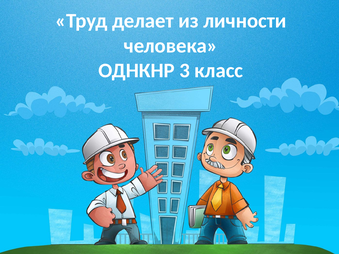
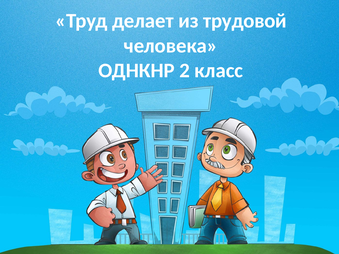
личности: личности -> трудовой (245, 21)
3: 3 -> 2 (185, 71)
